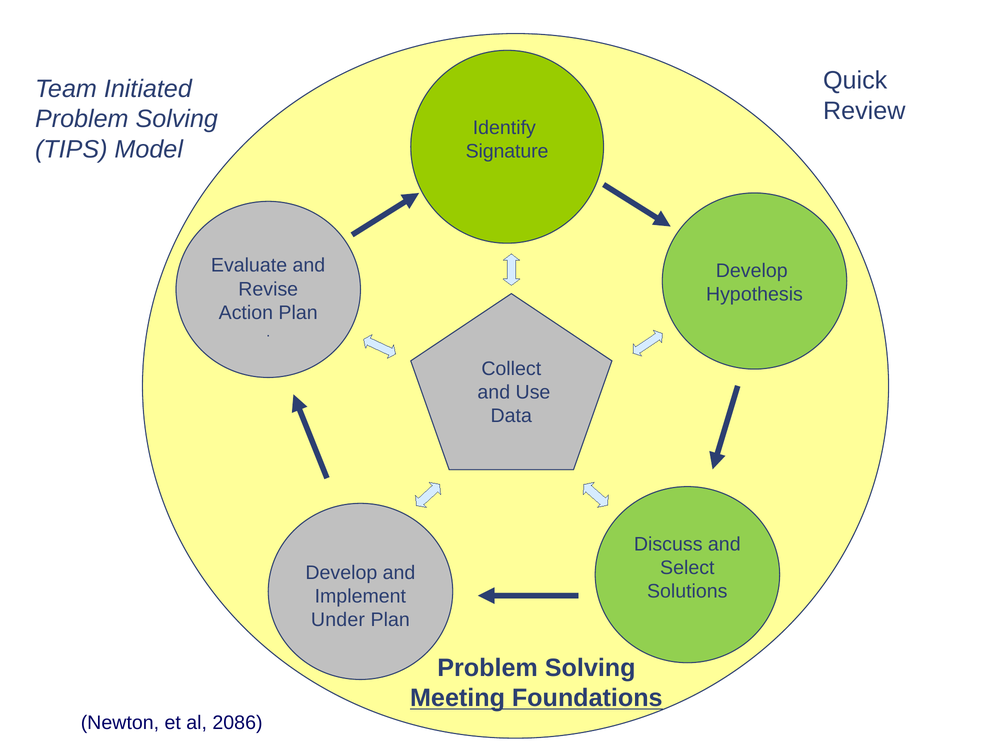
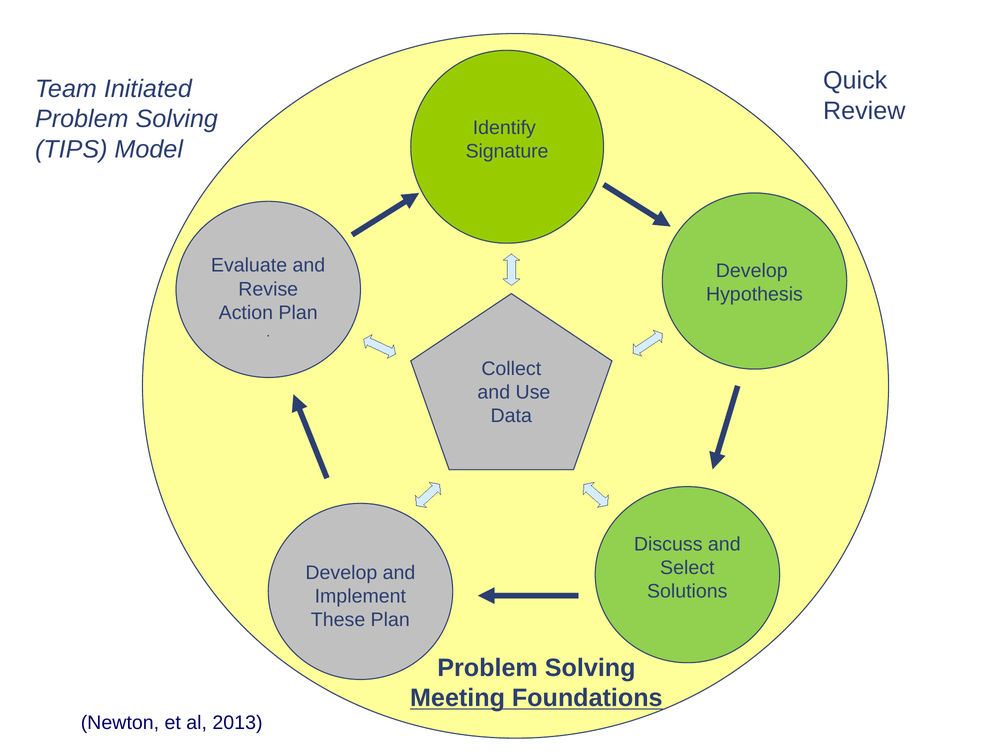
Under: Under -> These (338, 619)
2086: 2086 -> 2013 (237, 722)
